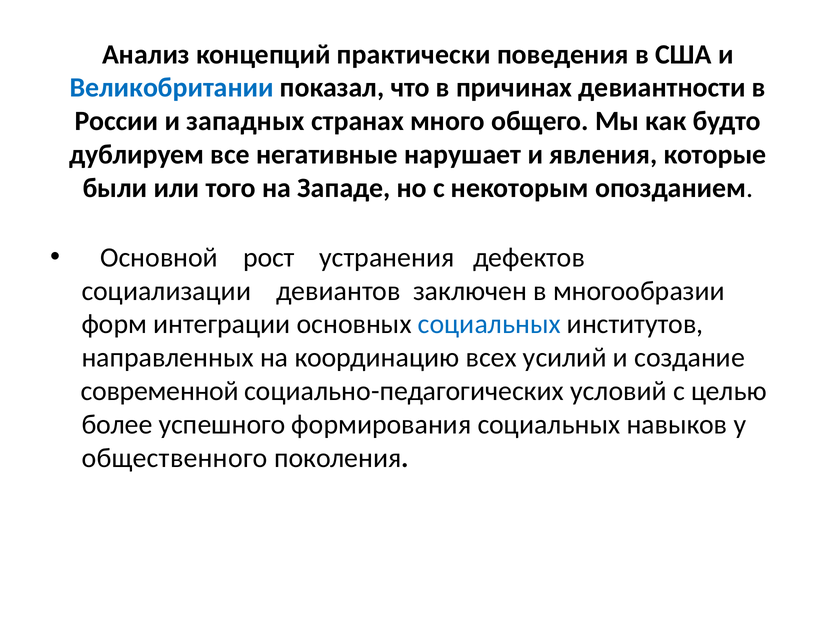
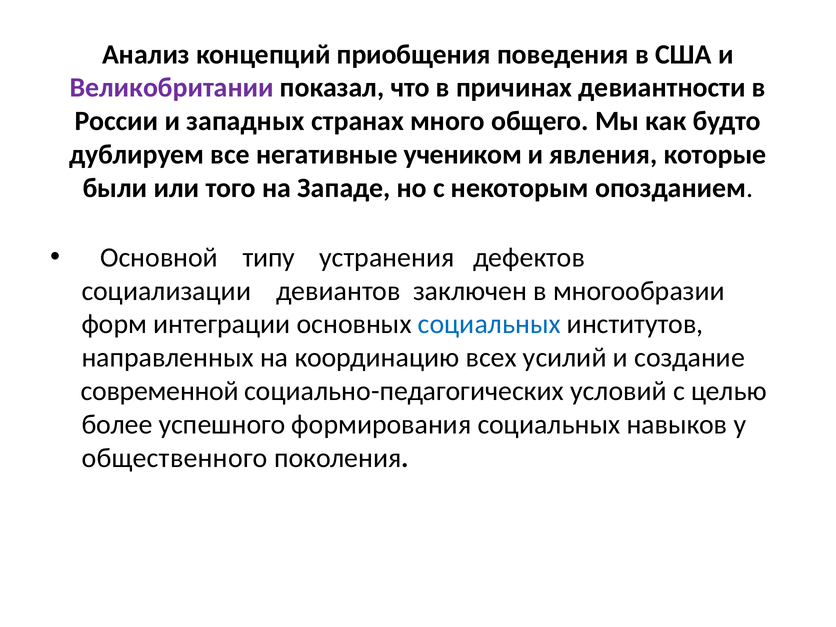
практически: практически -> приобщения (414, 54)
Великобритании colour: blue -> purple (172, 88)
нарушает: нарушает -> учеником (463, 155)
рост: рост -> типу (269, 257)
